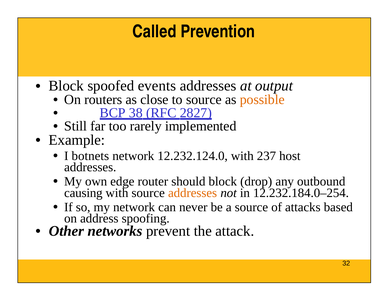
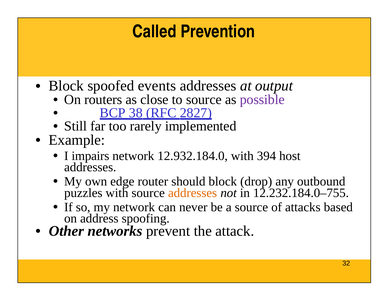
possible colour: orange -> purple (262, 99)
botnets: botnets -> impairs (90, 156)
12.232.124.0: 12.232.124.0 -> 12.932.184.0 (193, 156)
237: 237 -> 394 (266, 156)
causing: causing -> puzzles (83, 193)
12.232.184.0–254: 12.232.184.0–254 -> 12.232.184.0–755 (301, 193)
